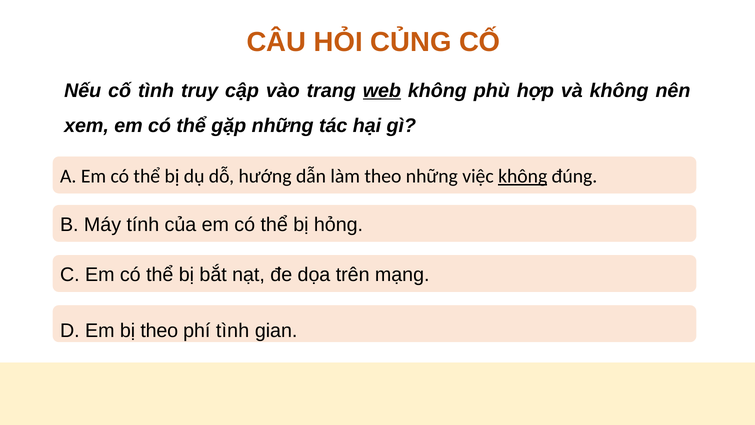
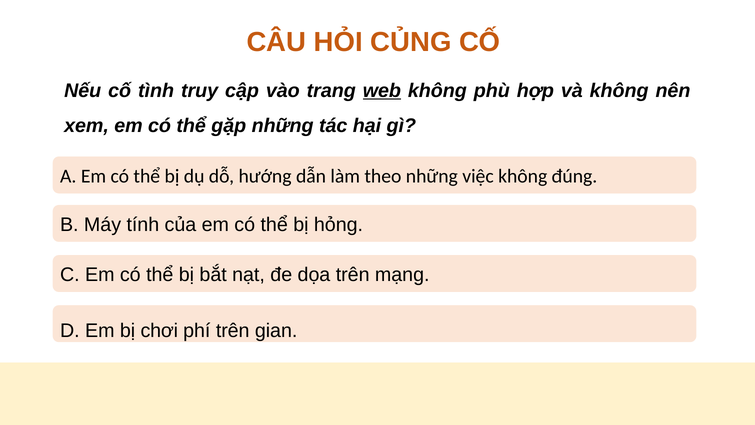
không underline: present -> none (523, 176)
bị theo: theo -> chơi (159, 331)
phí tình: tình -> trên (233, 331)
